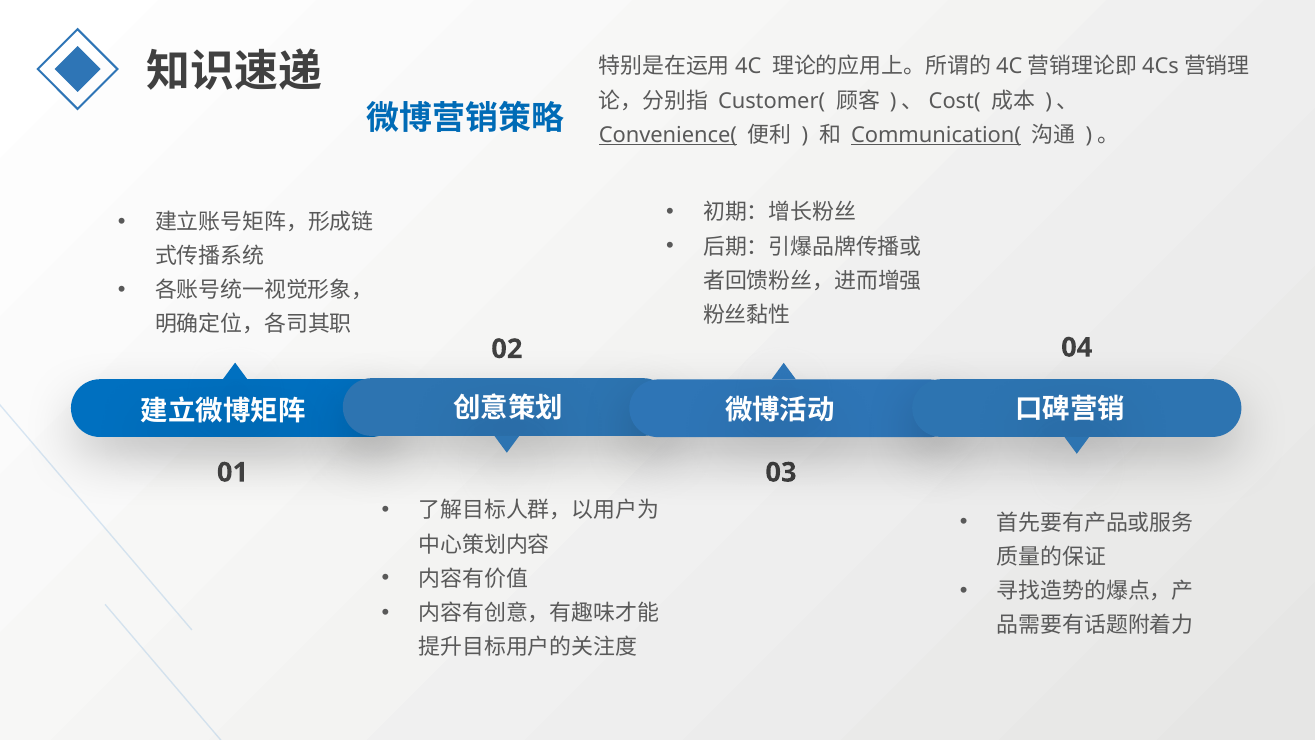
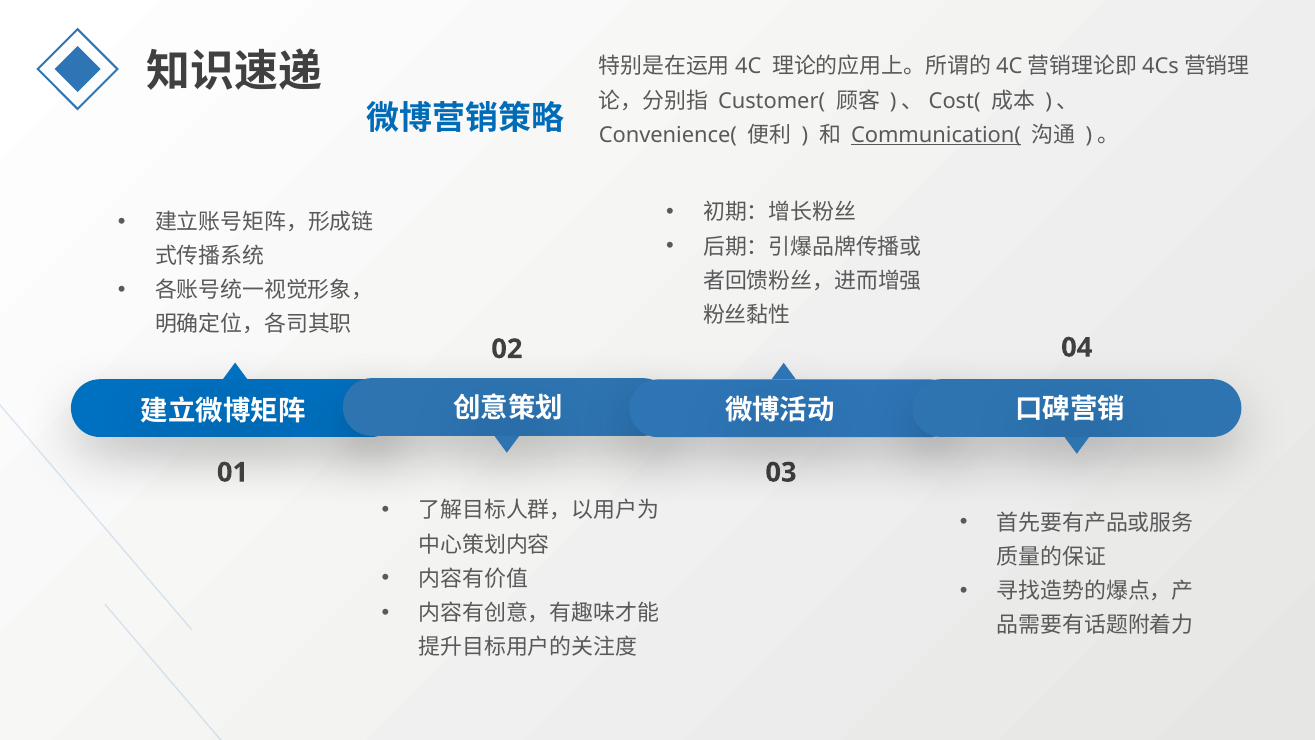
Convenience( underline: present -> none (668, 135)
